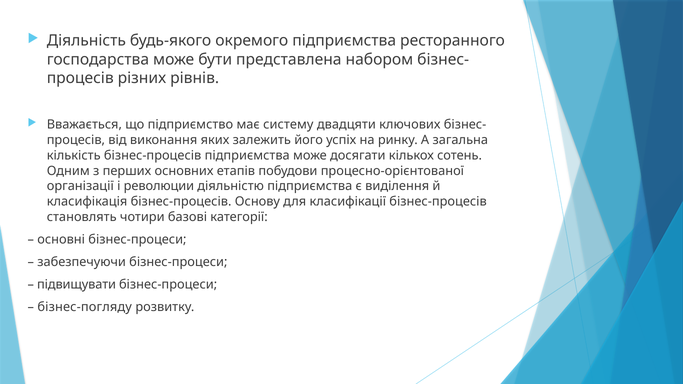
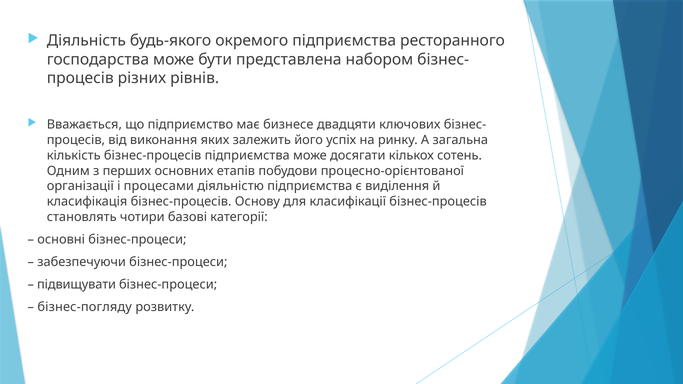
систему: систему -> бизнесе (288, 125)
революции: революции -> процесами (159, 186)
